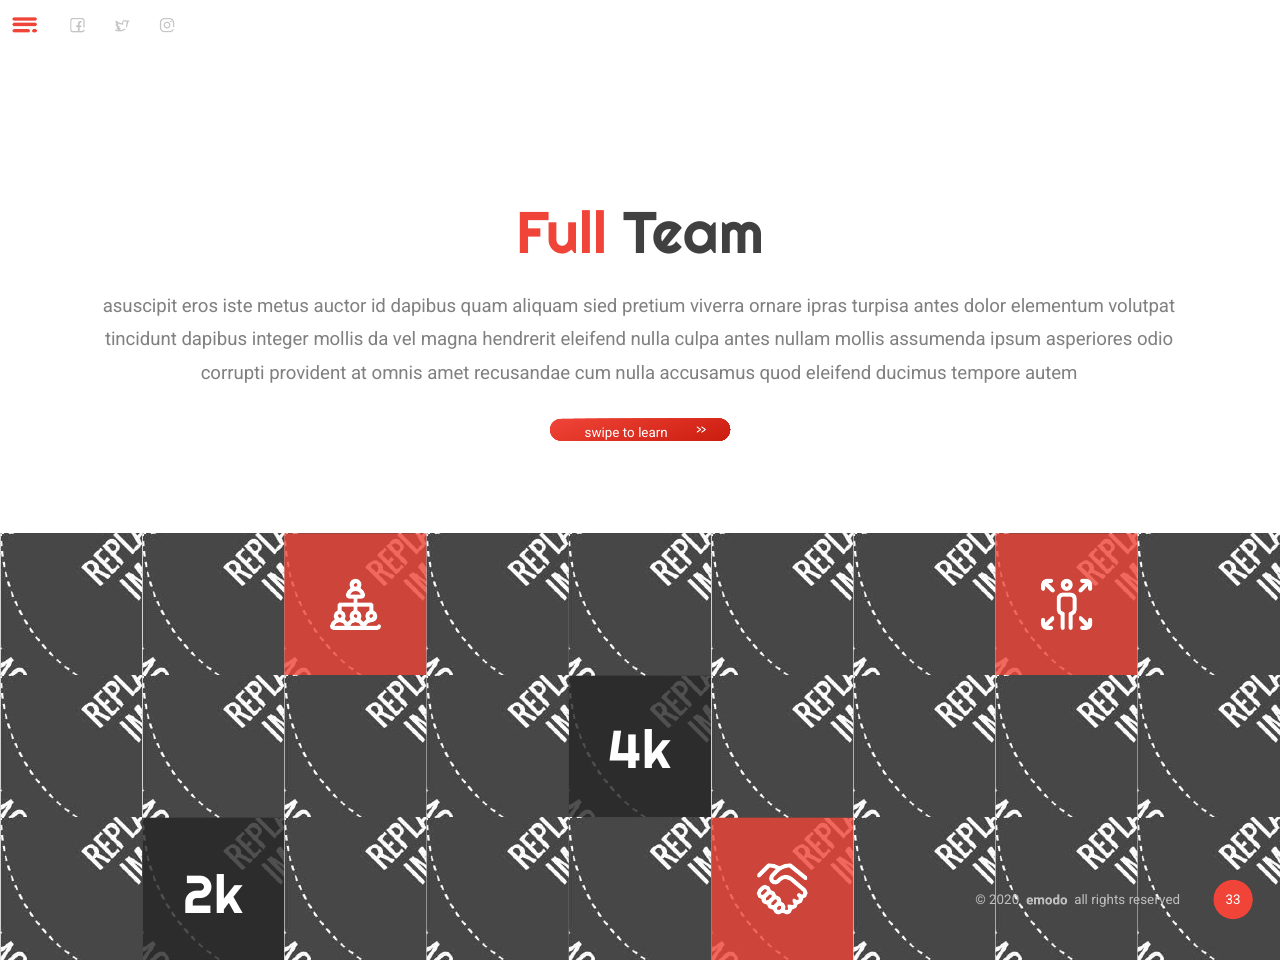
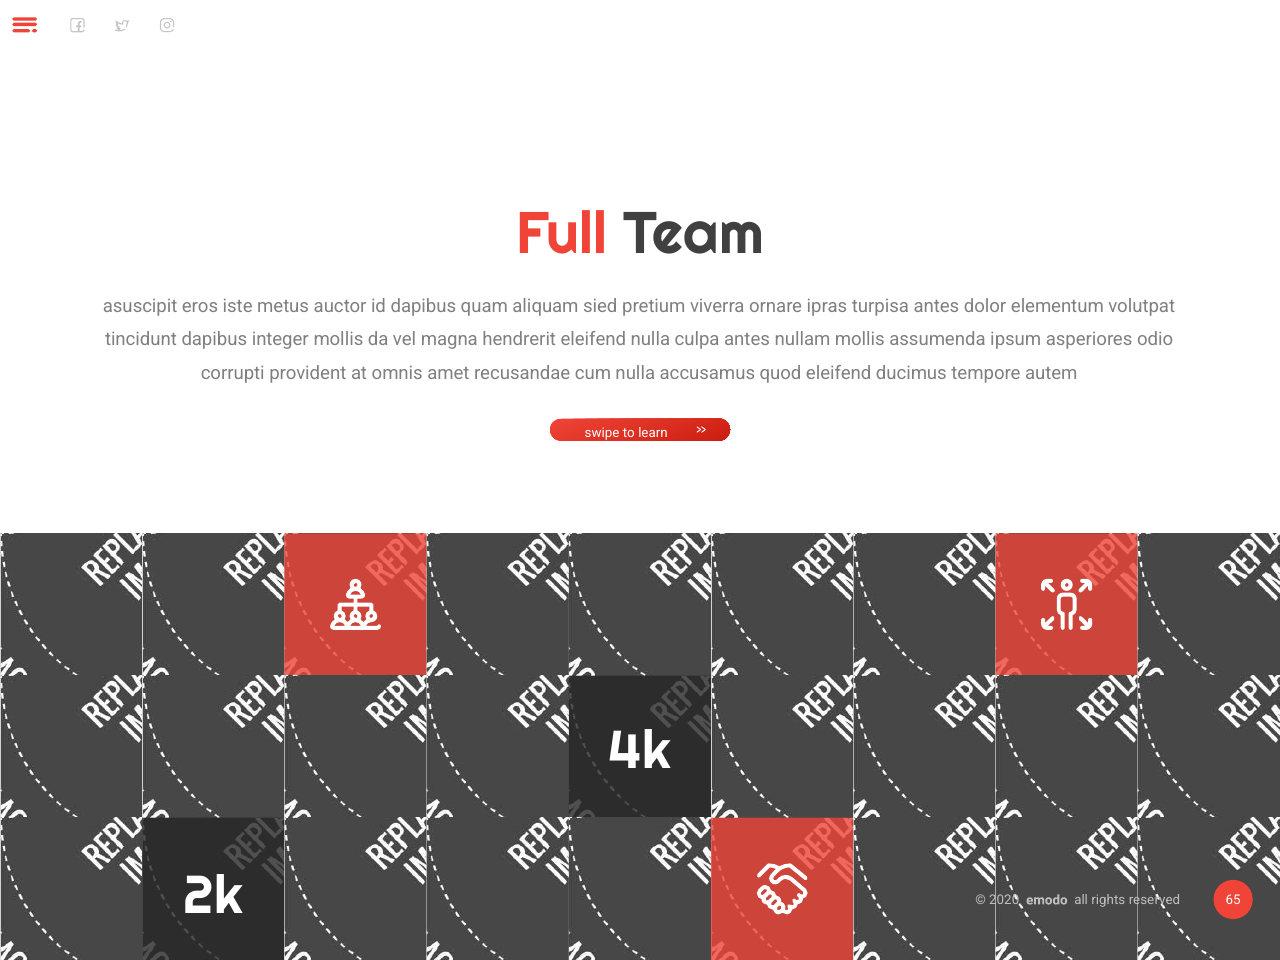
33: 33 -> 65 (1233, 900)
